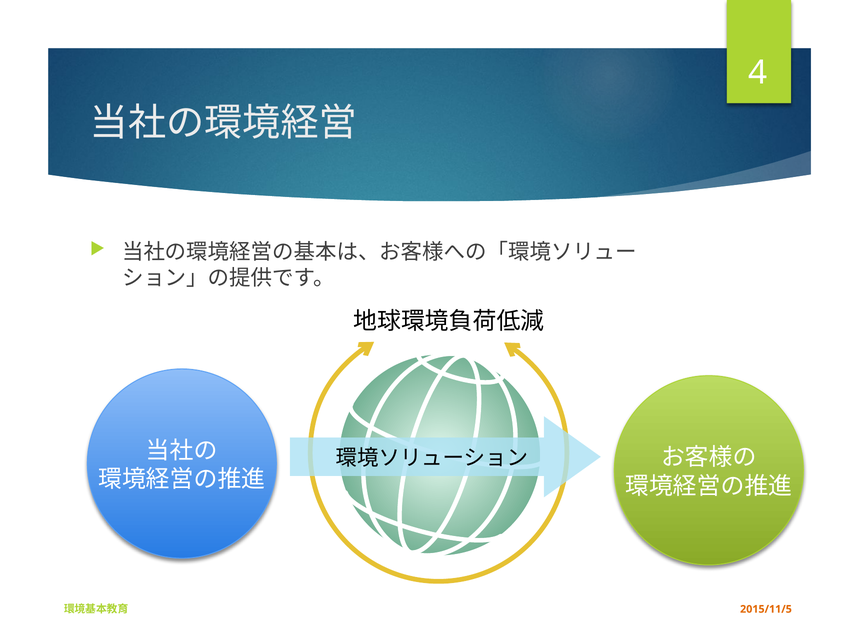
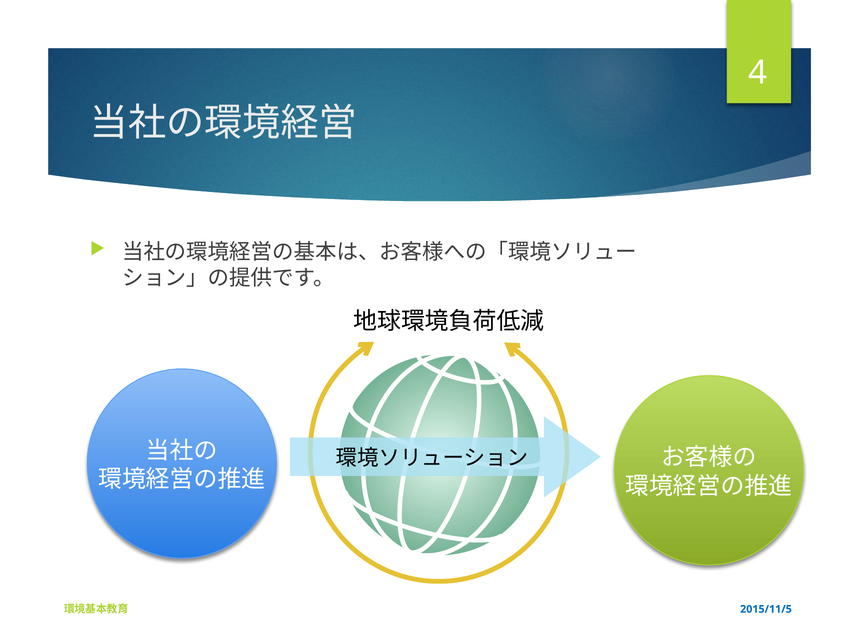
2015/11/5 colour: orange -> blue (766, 609)
